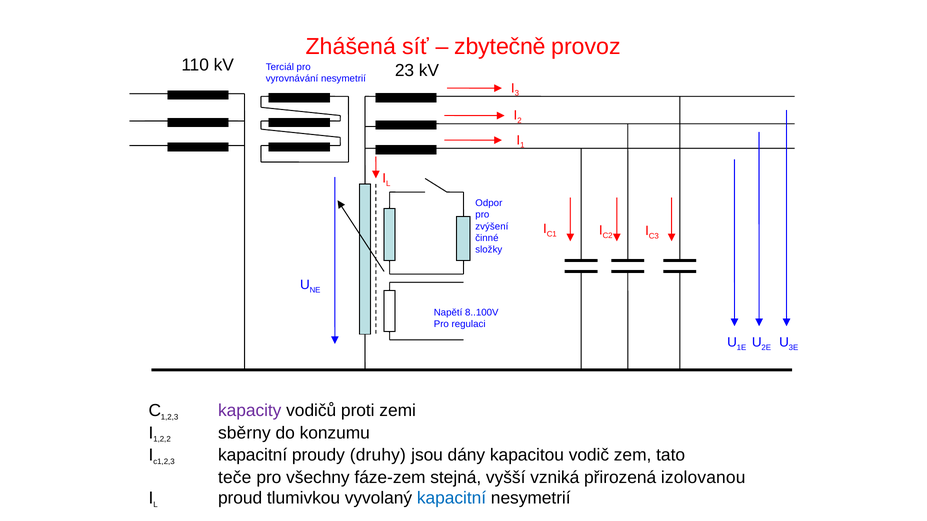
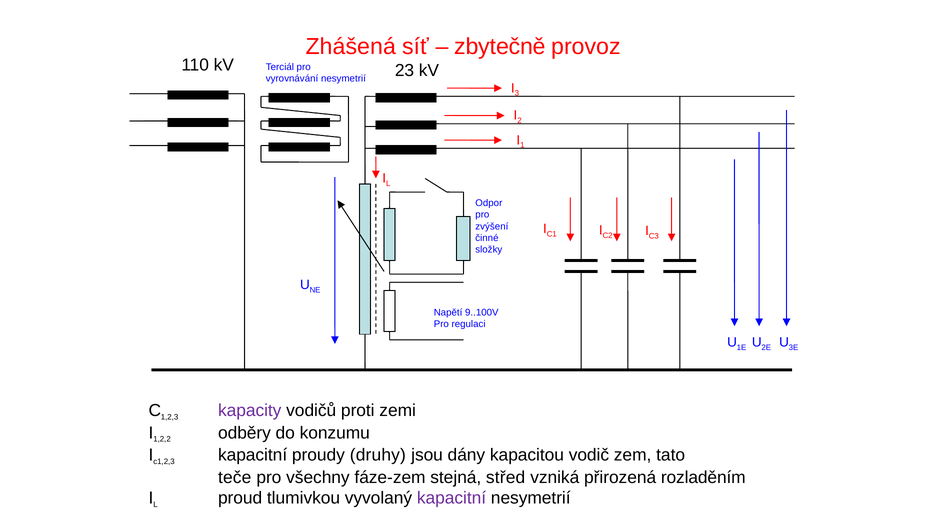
8..100V: 8..100V -> 9..100V (482, 313)
sběrny: sběrny -> odběry (244, 433)
vyšší: vyšší -> střed (506, 478)
izolovanou: izolovanou -> rozladěním (703, 478)
kapacitní colour: blue -> purple (451, 499)
